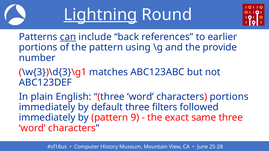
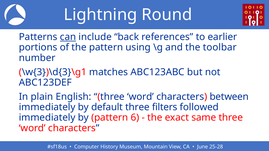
Lightning underline: present -> none (100, 15)
provide: provide -> toolbar (220, 47)
characters portions: portions -> between (229, 97)
9: 9 -> 6 (135, 118)
